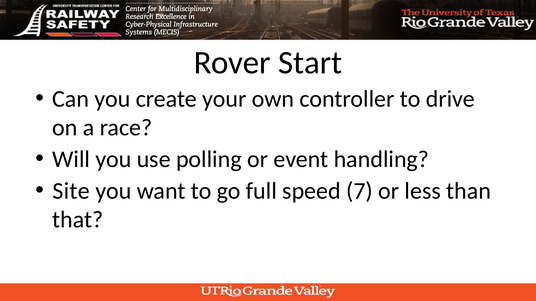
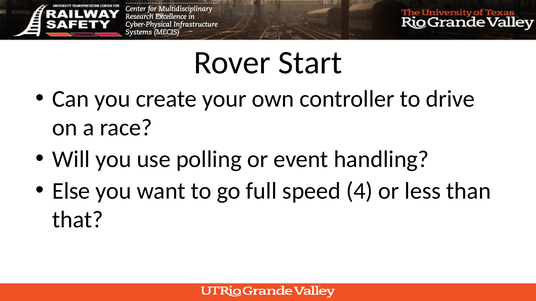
Site: Site -> Else (71, 191)
7: 7 -> 4 (360, 191)
